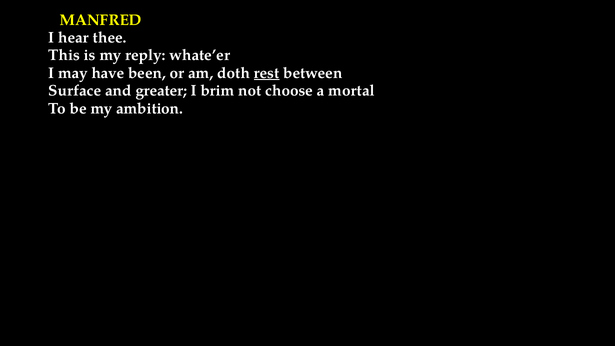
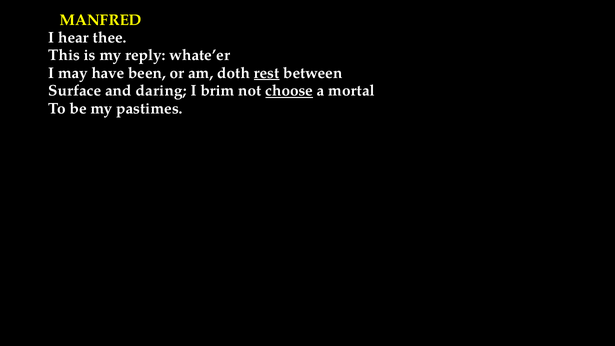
greater: greater -> daring (161, 91)
choose underline: none -> present (289, 91)
ambition: ambition -> pastimes (150, 108)
